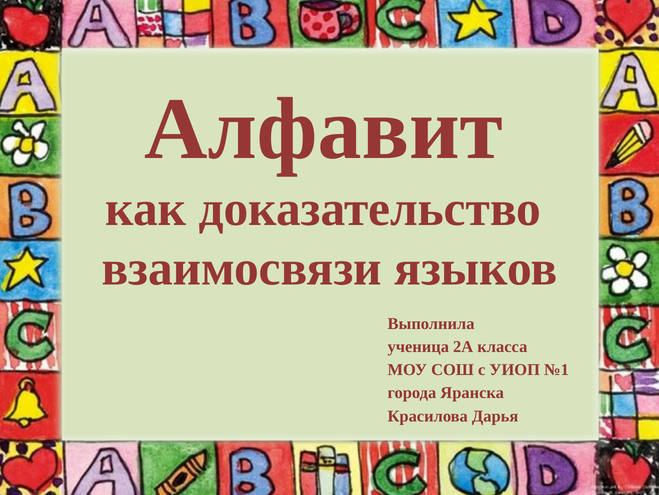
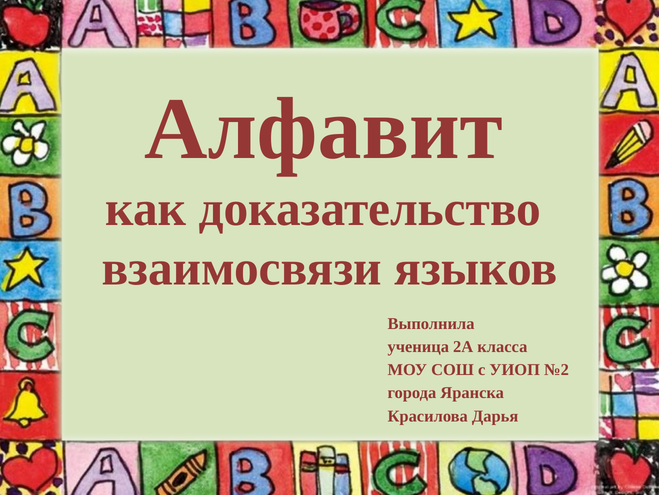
№1: №1 -> №2 (556, 369)
